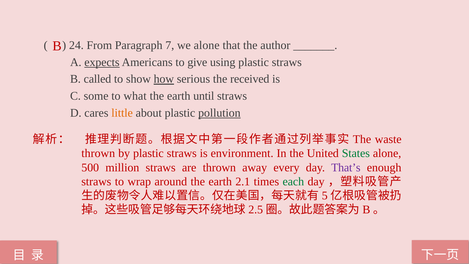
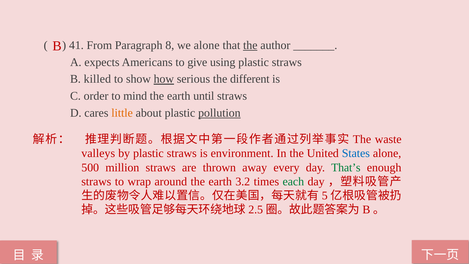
24: 24 -> 41 (76, 45)
7: 7 -> 8 (170, 45)
the underline: none -> present (250, 45)
expects underline: present -> none (102, 62)
called: called -> killed (97, 79)
received: received -> different (250, 79)
some: some -> order (96, 96)
what: what -> mind (135, 96)
thrown: thrown -> valleys (98, 153)
States colour: green -> blue (356, 153)
That’s colour: purple -> green (346, 167)
2.1: 2.1 -> 3.2 (243, 181)
